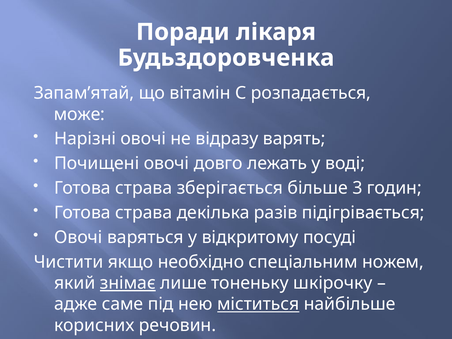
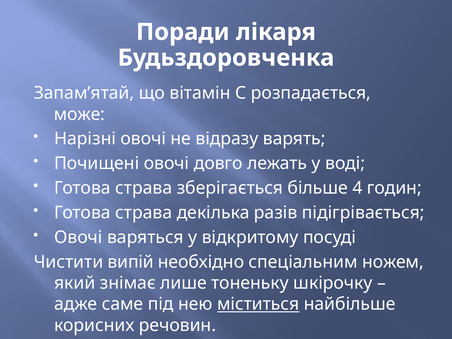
3: 3 -> 4 (357, 188)
якщо: якщо -> випій (131, 262)
знімає underline: present -> none (128, 283)
